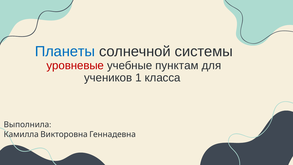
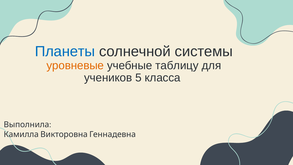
уровневые colour: red -> orange (75, 65)
пунктам: пунктам -> таблицу (177, 65)
1: 1 -> 5 (138, 78)
